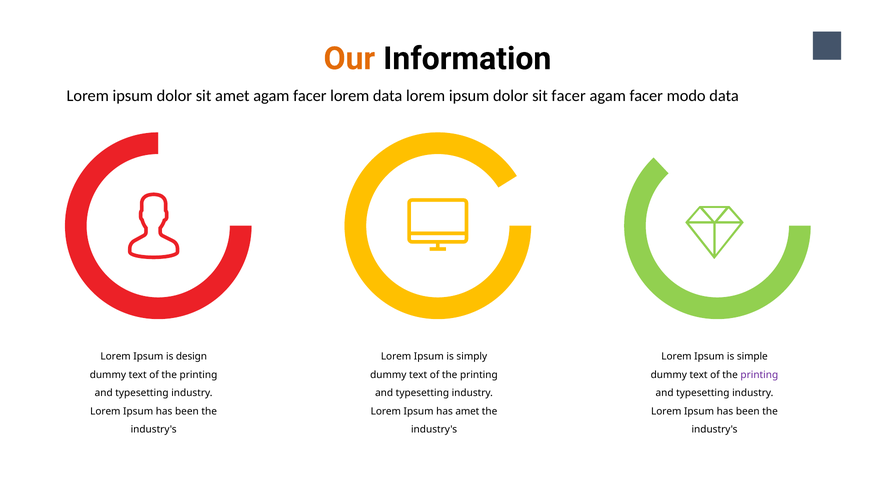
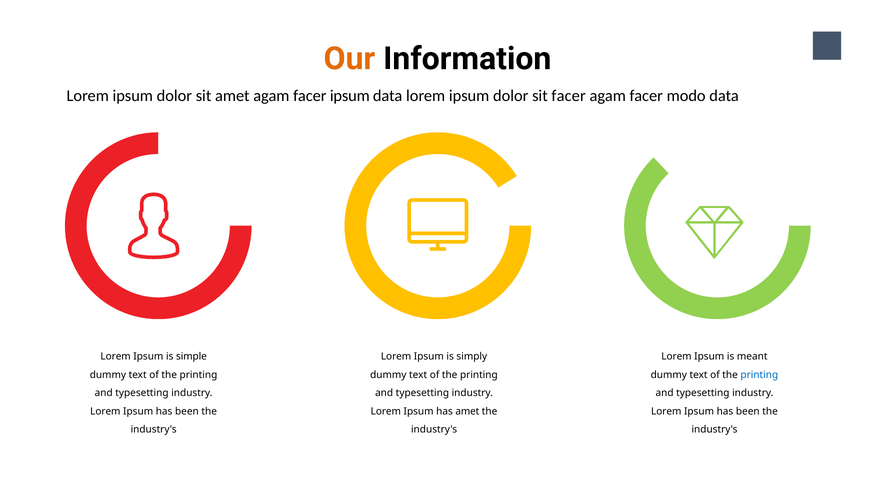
facer lorem: lorem -> ipsum (350, 96)
design: design -> simple (191, 357)
simple: simple -> meant (752, 357)
printing colour: purple -> blue (759, 375)
